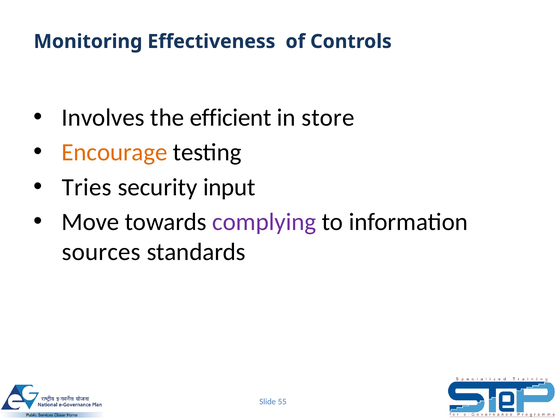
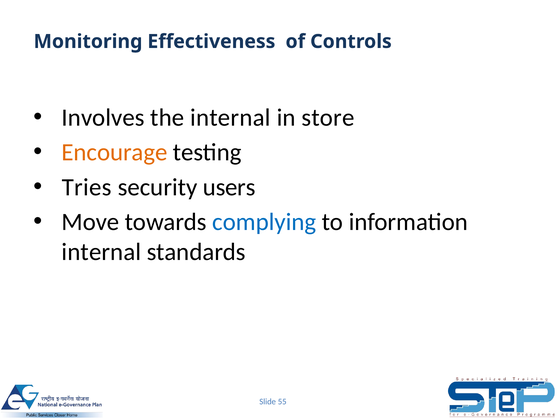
the efficient: efficient -> internal (230, 117)
input: input -> users (229, 187)
complying colour: purple -> blue (264, 222)
sources: sources -> internal (101, 252)
